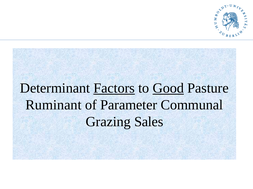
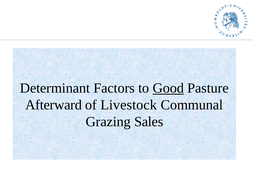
Factors underline: present -> none (114, 88)
Ruminant: Ruminant -> Afterward (54, 105)
Parameter: Parameter -> Livestock (129, 105)
